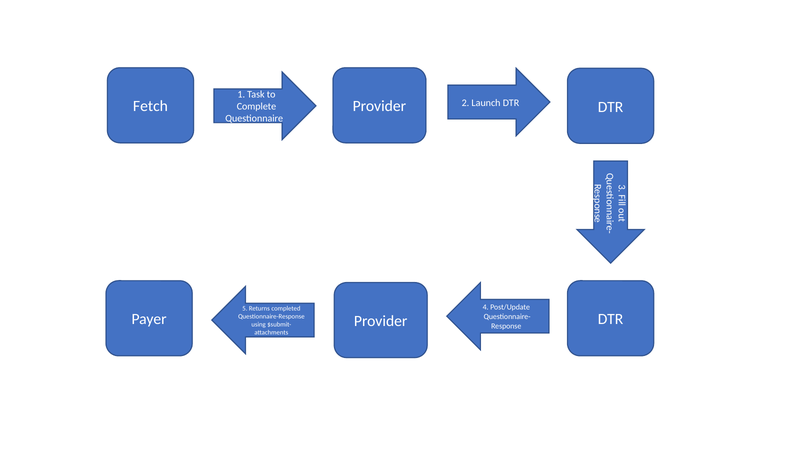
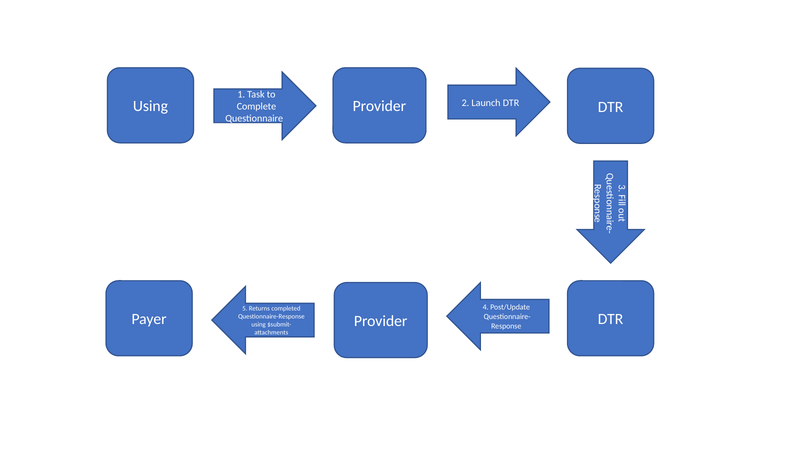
Fetch: Fetch -> Using (150, 106)
